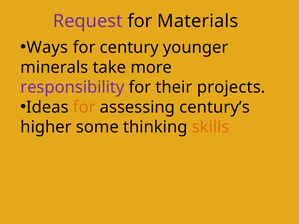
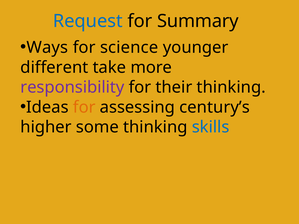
Request colour: purple -> blue (88, 21)
Materials: Materials -> Summary (198, 21)
century: century -> science (129, 47)
minerals: minerals -> different (54, 67)
their projects: projects -> thinking (231, 87)
skills colour: orange -> blue (211, 127)
